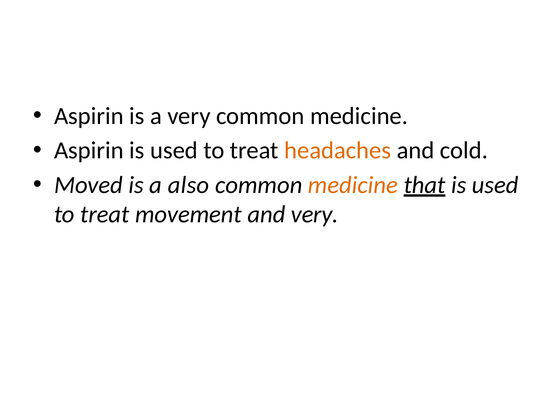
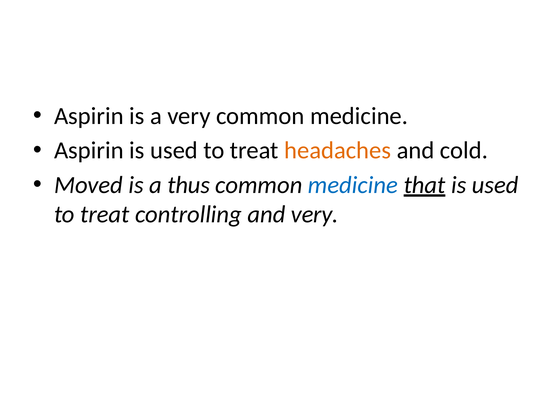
also: also -> thus (189, 185)
medicine colour: orange -> blue (353, 185)
movement: movement -> controlling (188, 215)
